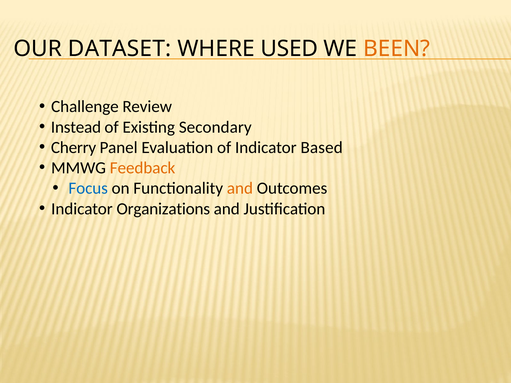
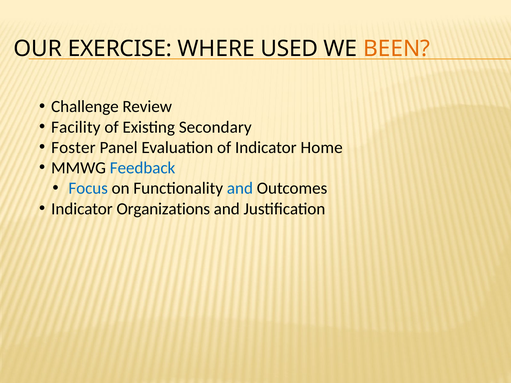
DATASET: DATASET -> EXERCISE (120, 49)
Instead: Instead -> Facility (76, 127)
Cherry: Cherry -> Foster (73, 148)
Based: Based -> Home (322, 148)
Feedback colour: orange -> blue (143, 168)
and colour: orange -> blue (240, 188)
